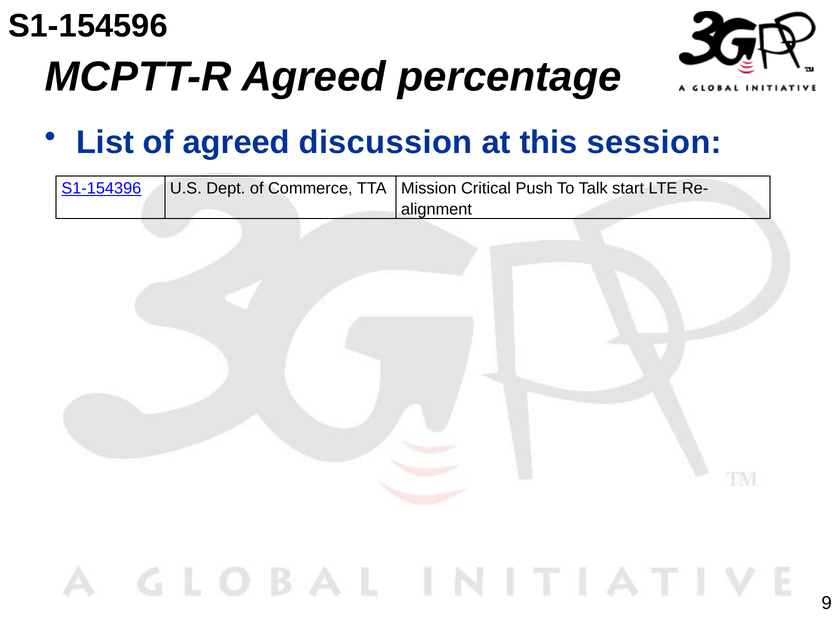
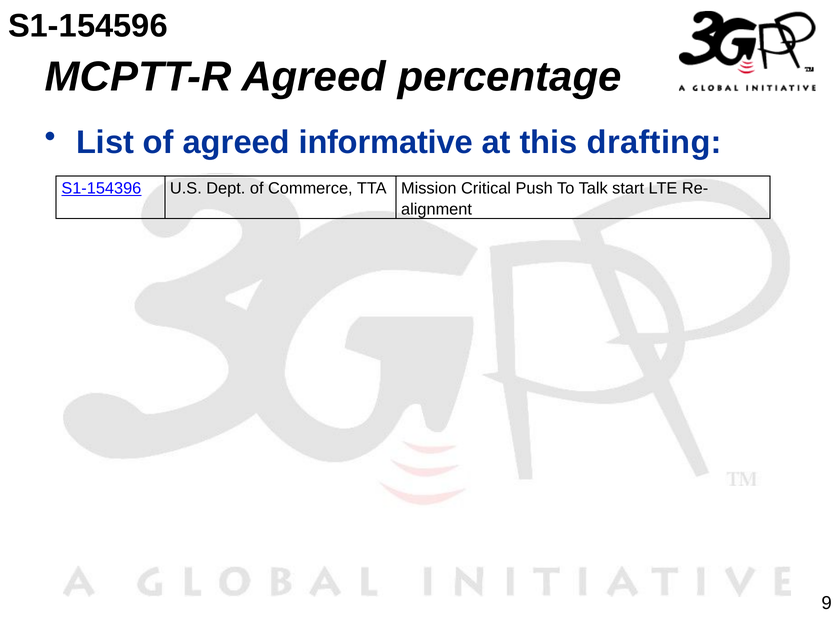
discussion: discussion -> informative (386, 142)
session: session -> drafting (654, 142)
